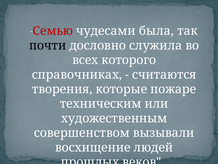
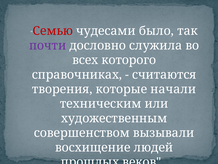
была: была -> было (156, 31)
почти colour: black -> purple (48, 45)
пожаре: пожаре -> начали (173, 89)
